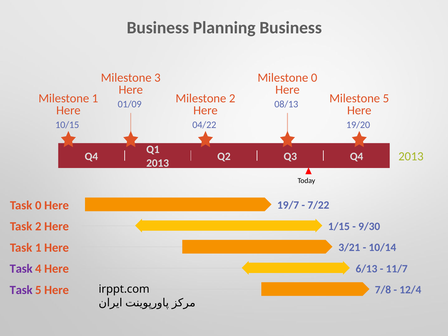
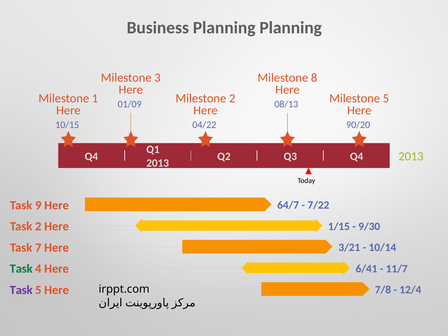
Planning Business: Business -> Planning (291, 28)
Milestone 0: 0 -> 8 (314, 78)
19/20: 19/20 -> 90/20 (358, 125)
Task 0: 0 -> 9 (38, 205)
19/7: 19/7 -> 64/7 (288, 205)
Task 1: 1 -> 7 (38, 248)
Task colour: purple -> green (21, 269)
6/13: 6/13 -> 6/41 (366, 269)
